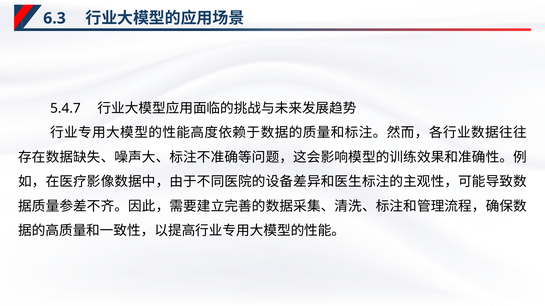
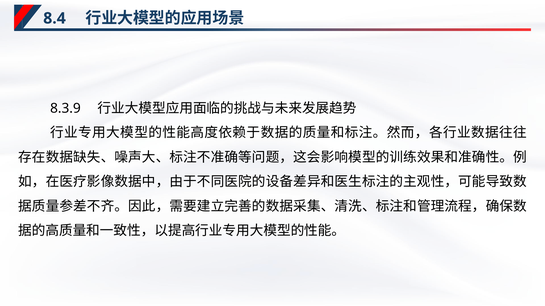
6.3: 6.3 -> 8.4 (54, 18)
5.4.7: 5.4.7 -> 8.3.9 (65, 109)
